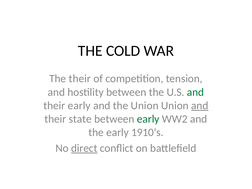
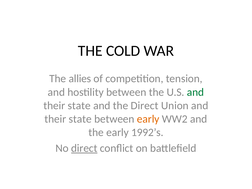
The their: their -> allies (80, 79)
early: early -> state (79, 106)
the Union: Union -> Direct (145, 106)
and underline: present -> none (200, 106)
early colour: green -> orange (148, 119)
1910’s: 1910’s -> 1992’s (147, 133)
